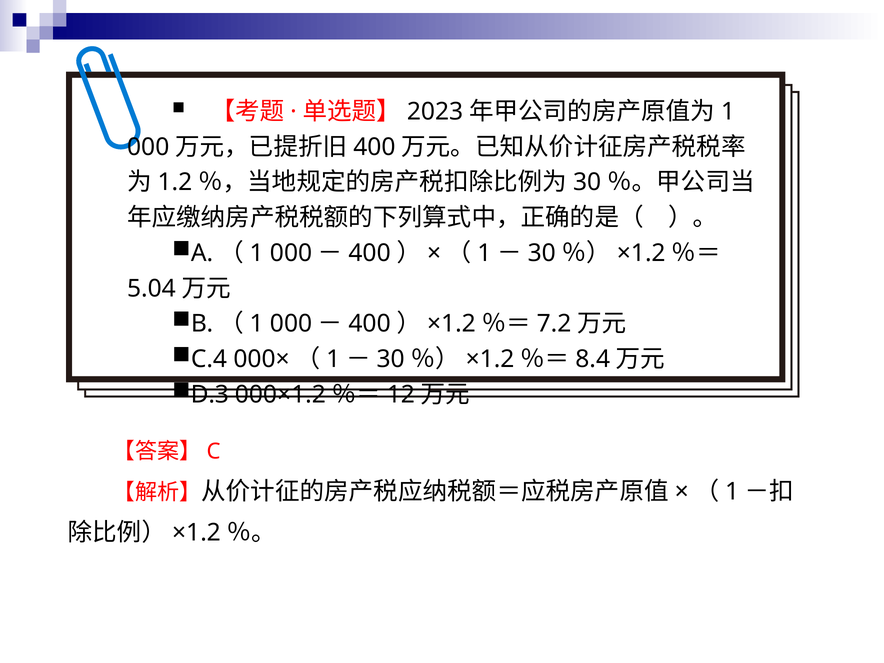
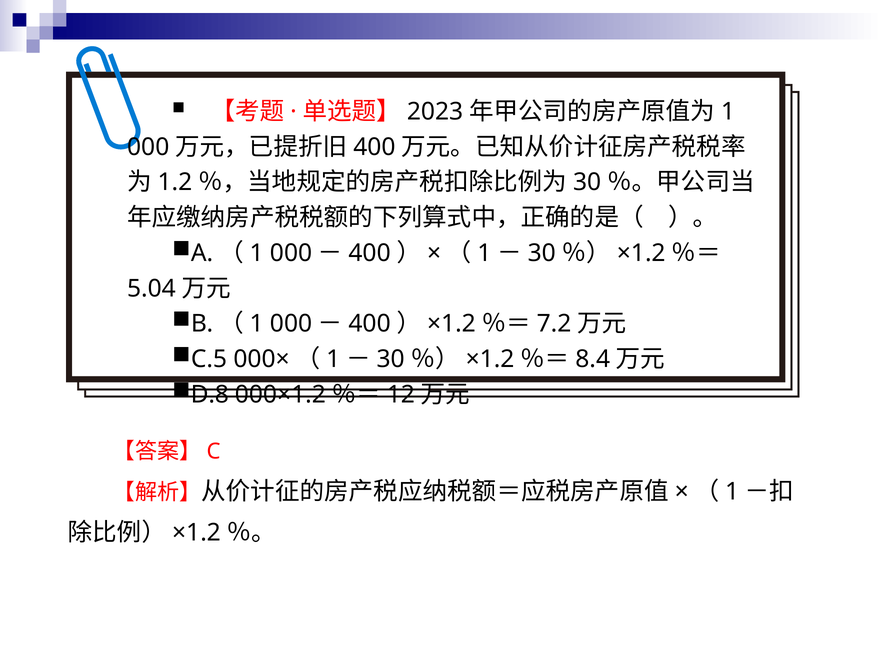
C.4: C.4 -> C.5 (209, 359)
D.3: D.3 -> D.8 (210, 394)
